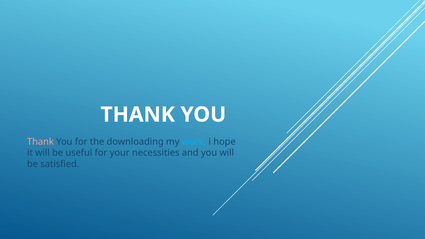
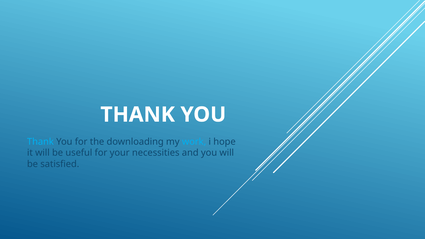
Thank colour: pink -> light blue (40, 142)
